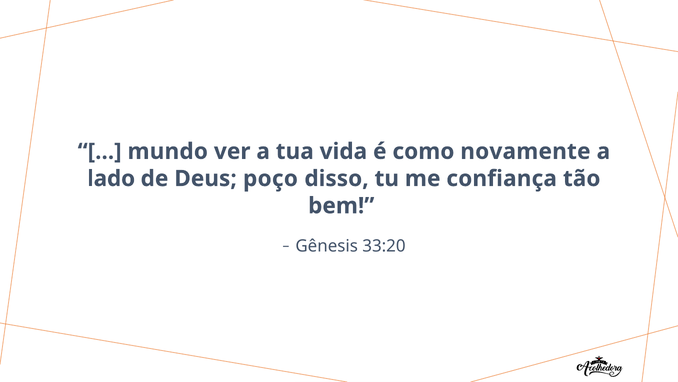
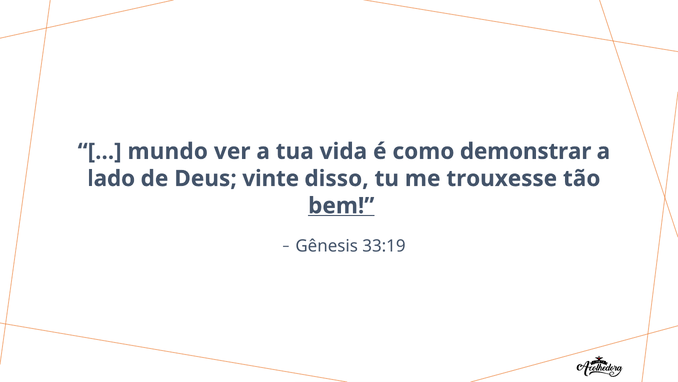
novamente: novamente -> demonstrar (526, 151)
poço: poço -> vinte (271, 178)
confiança: confiança -> trouxesse (502, 178)
bem underline: none -> present (341, 205)
33:20: 33:20 -> 33:19 (384, 246)
